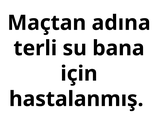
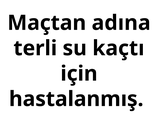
bana: bana -> kaçtı (118, 48)
